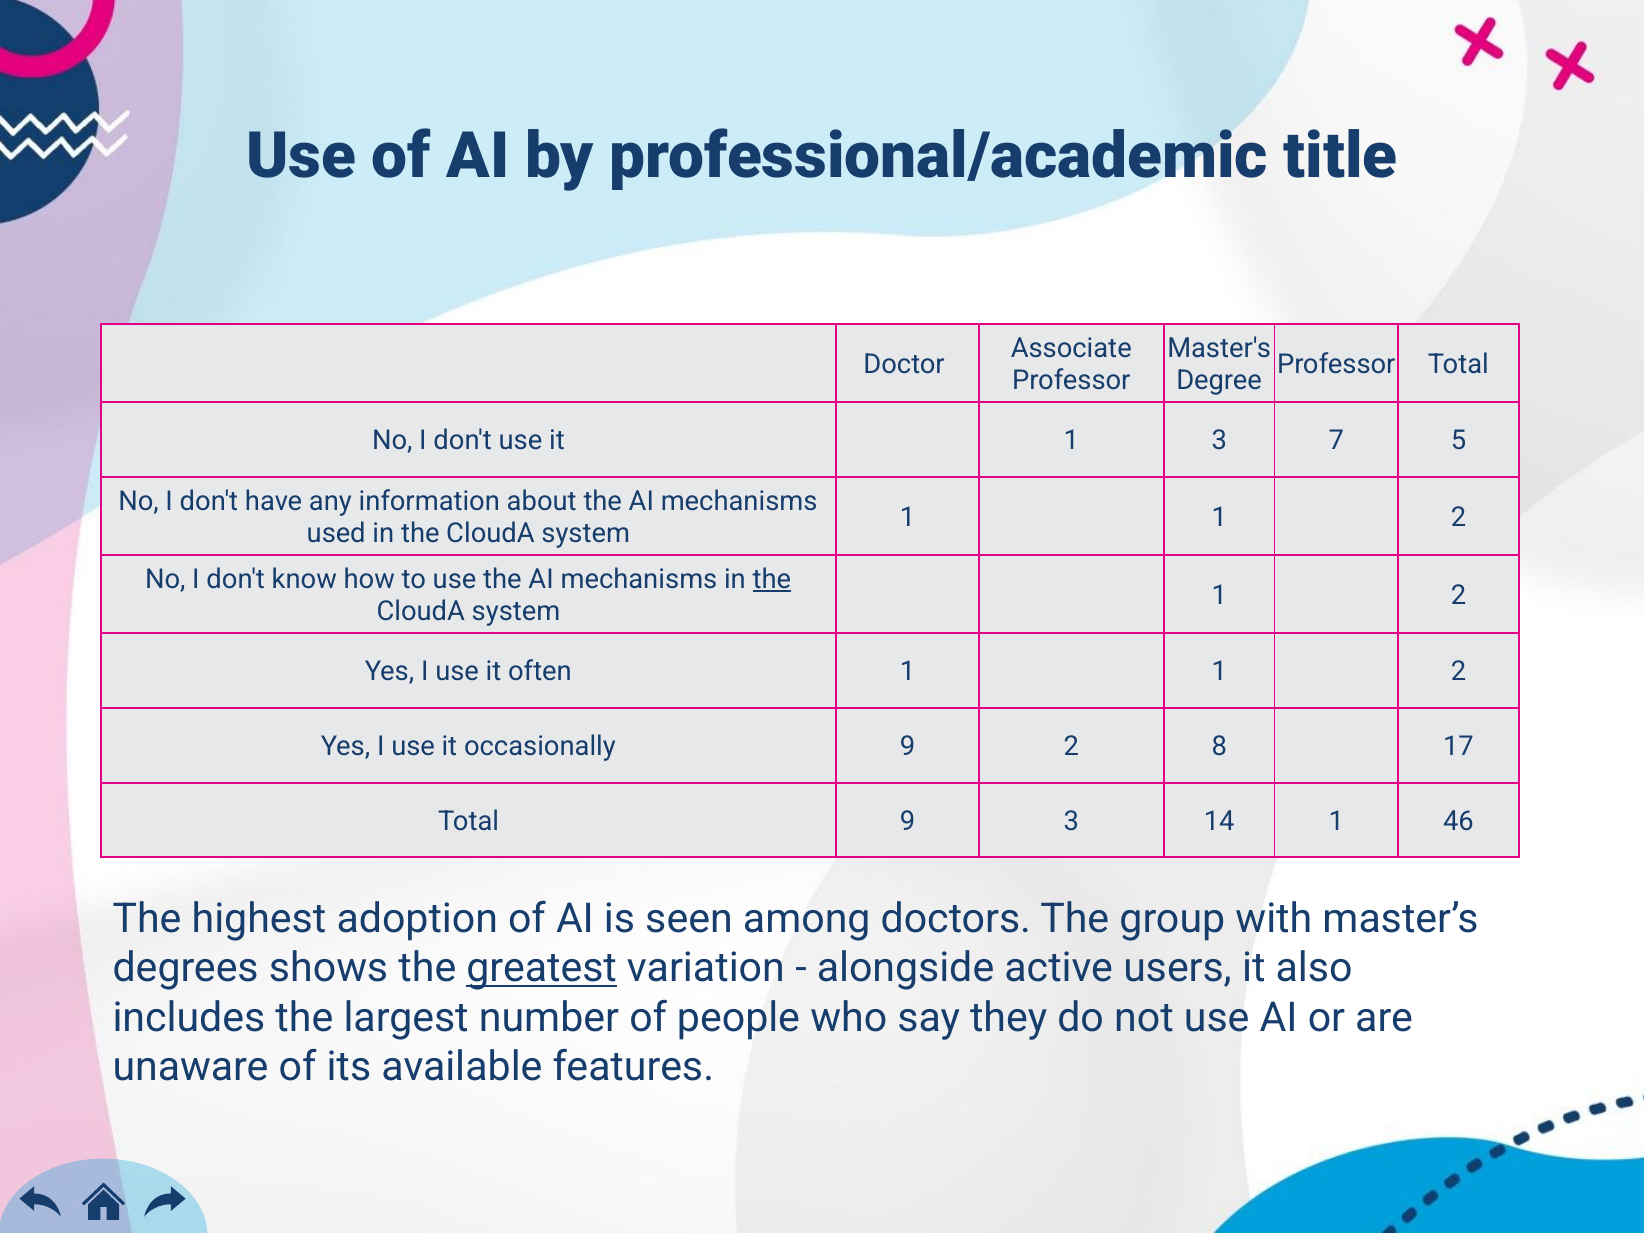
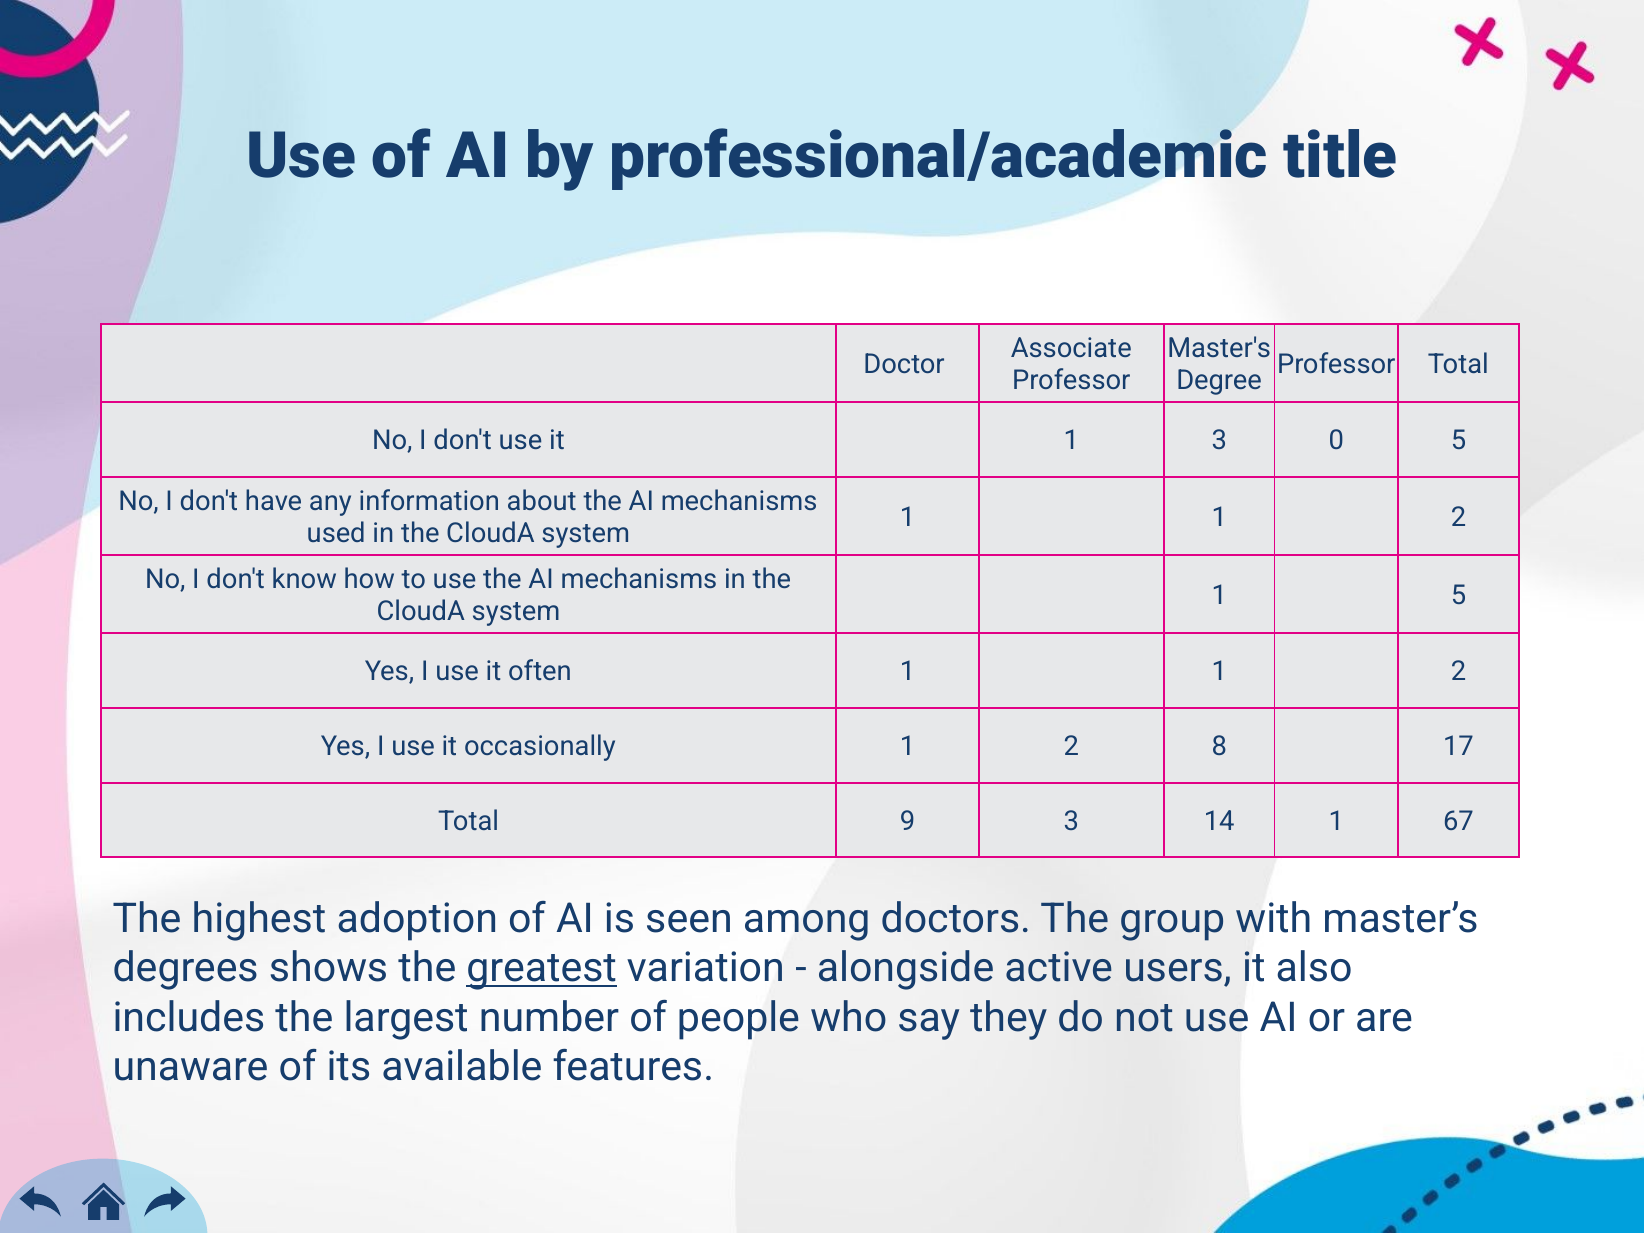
7: 7 -> 0 (1336, 441)
the underline: present -> none (772, 579)
2: 2 -> 5 (1458, 595)
occasionally 9: 9 -> 1 (908, 746)
46: 46 -> 67 (1458, 821)
